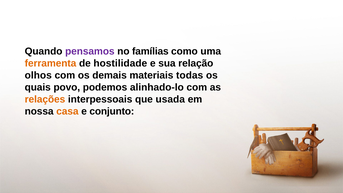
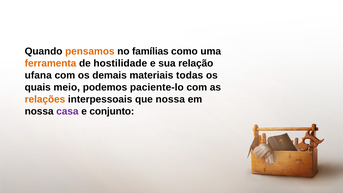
pensamos colour: purple -> orange (90, 51)
olhos: olhos -> ufana (38, 75)
povo: povo -> meio (67, 87)
alinhado-lo: alinhado-lo -> paciente-lo (157, 87)
que usada: usada -> nossa (170, 99)
casa colour: orange -> purple (67, 111)
